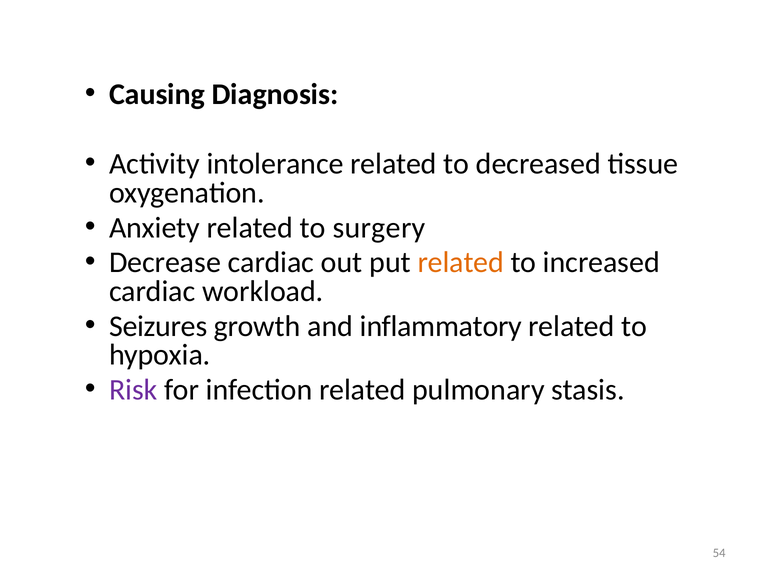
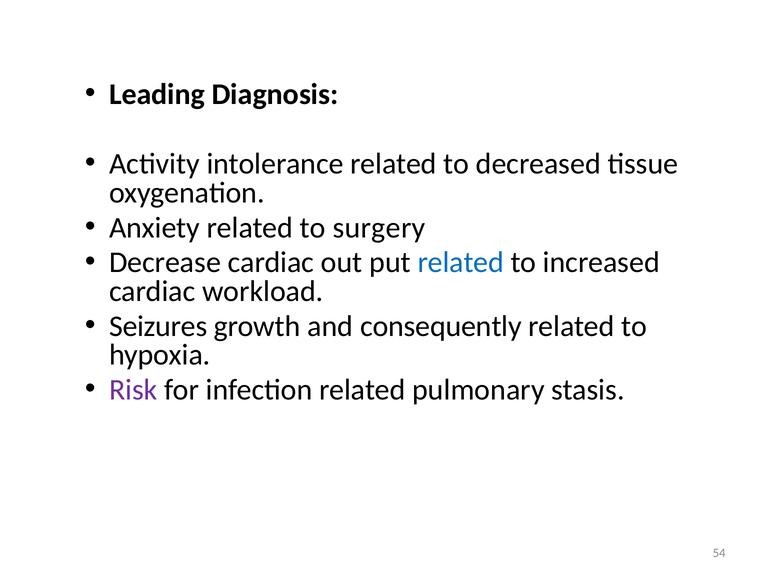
Causing: Causing -> Leading (157, 94)
related colour: orange -> blue (461, 262)
inflammatory: inflammatory -> consequently (441, 326)
